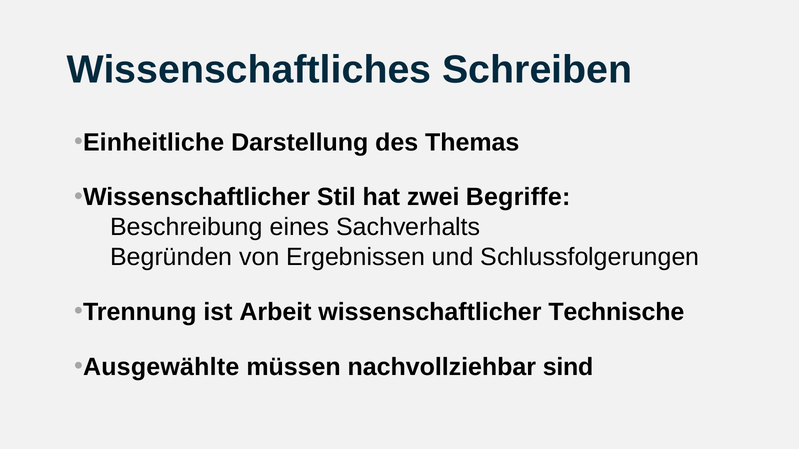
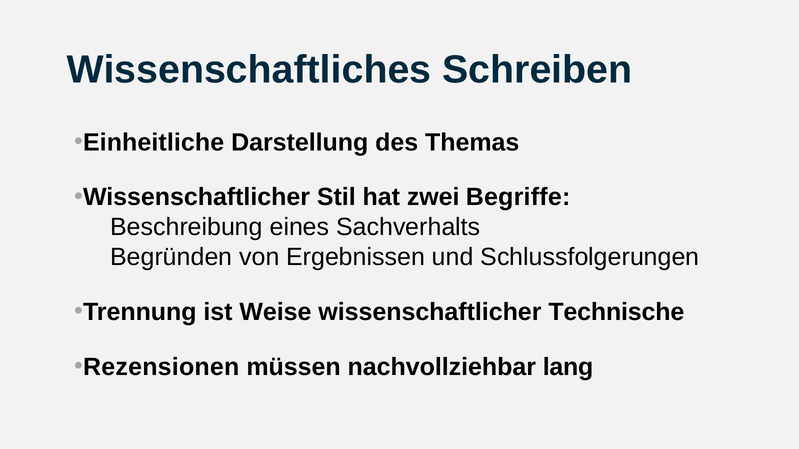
Arbeit: Arbeit -> Weise (275, 312)
Ausgewählte: Ausgewählte -> Rezensionen (161, 367)
sind: sind -> lang (568, 367)
